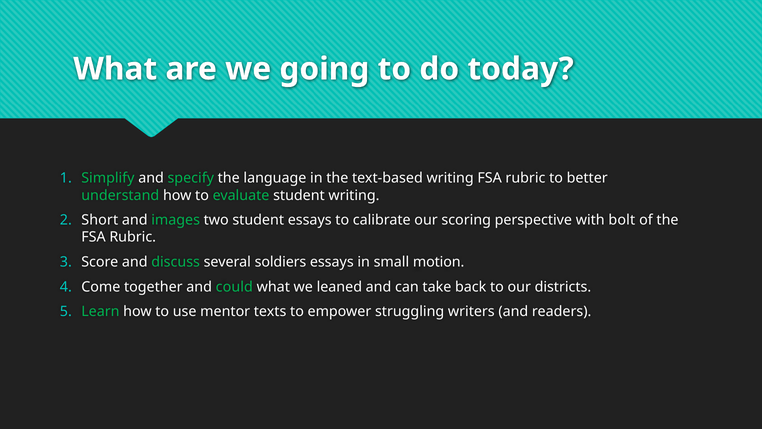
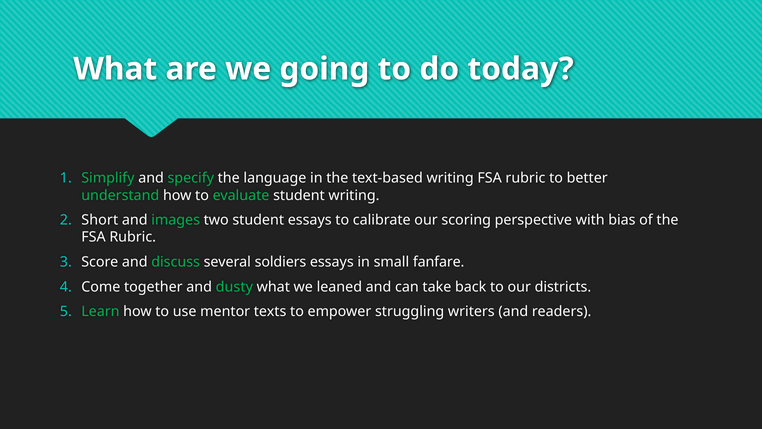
bolt: bolt -> bias (622, 220)
motion: motion -> fanfare (439, 262)
could: could -> dusty (234, 287)
